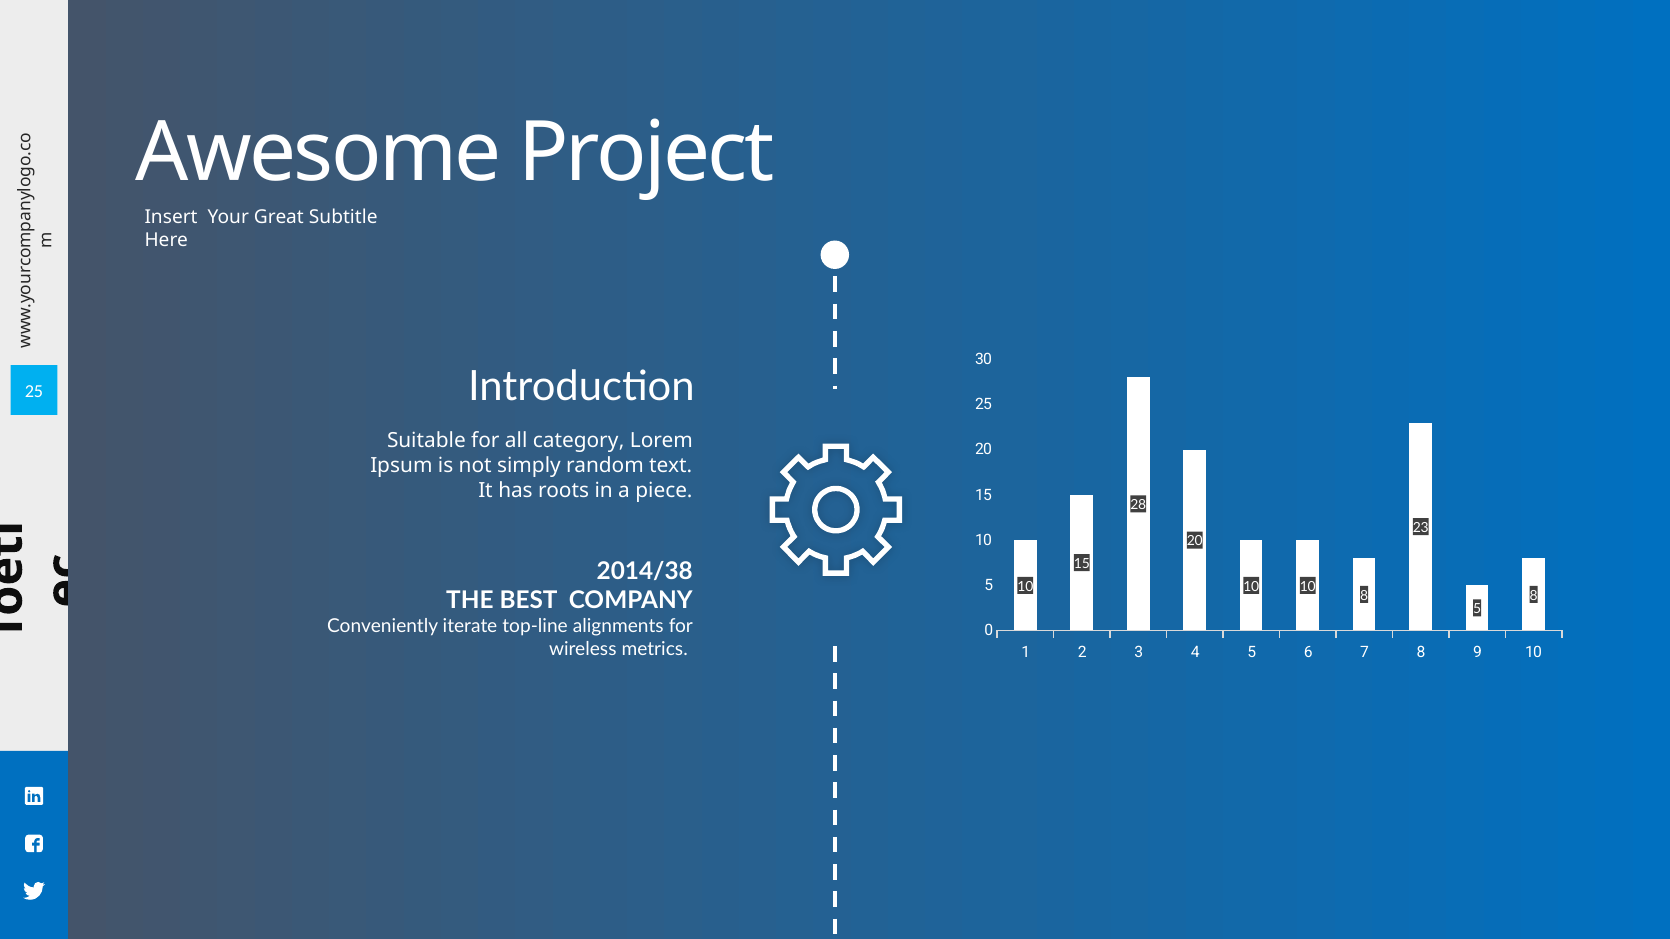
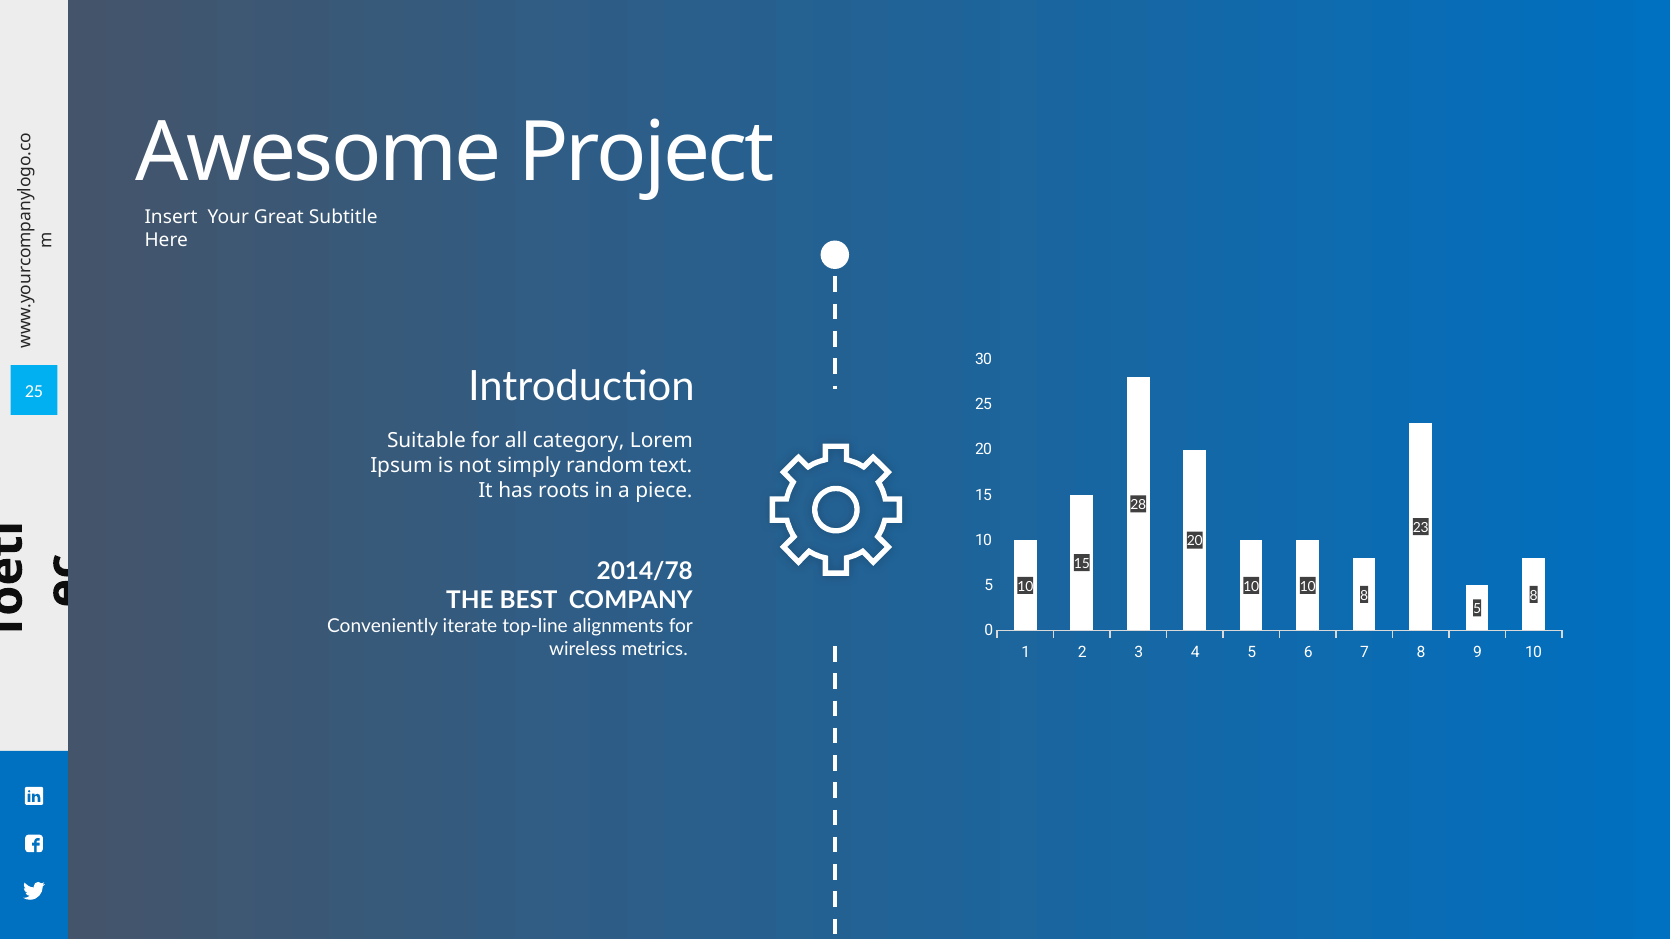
2014/38: 2014/38 -> 2014/78 (645, 571)
